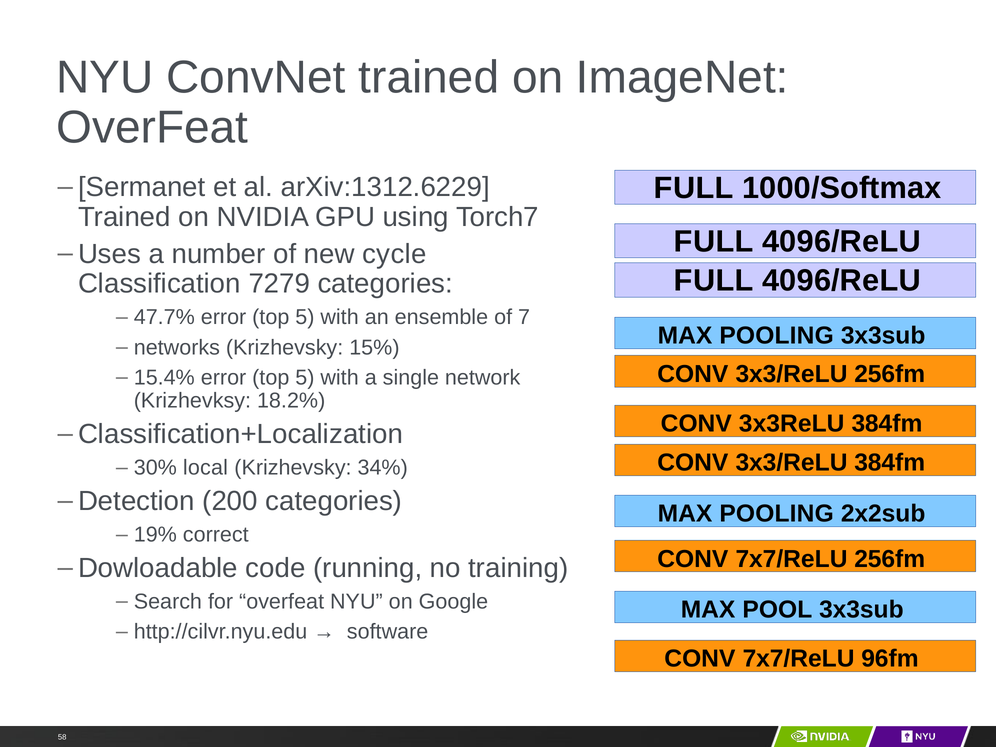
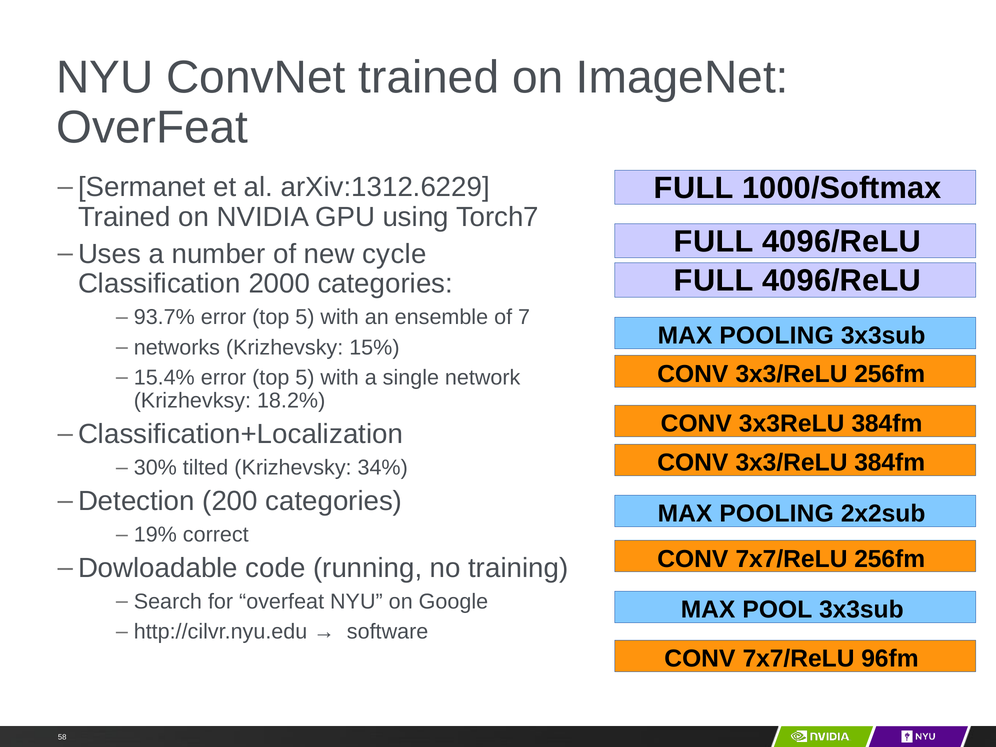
7279: 7279 -> 2000 (279, 284)
47.7%: 47.7% -> 93.7% (164, 317)
local: local -> tilted (206, 468)
